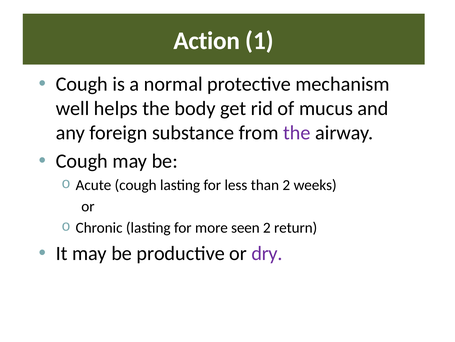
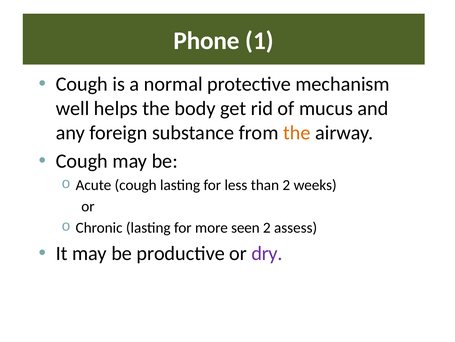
Action: Action -> Phone (207, 41)
the colour: purple -> orange (297, 133)
return: return -> assess (296, 227)
